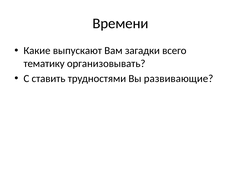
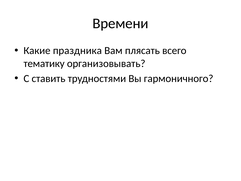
выпускают: выпускают -> праздника (77, 51)
загадки: загадки -> плясать (142, 51)
развивающие: развивающие -> гармоничного (179, 78)
